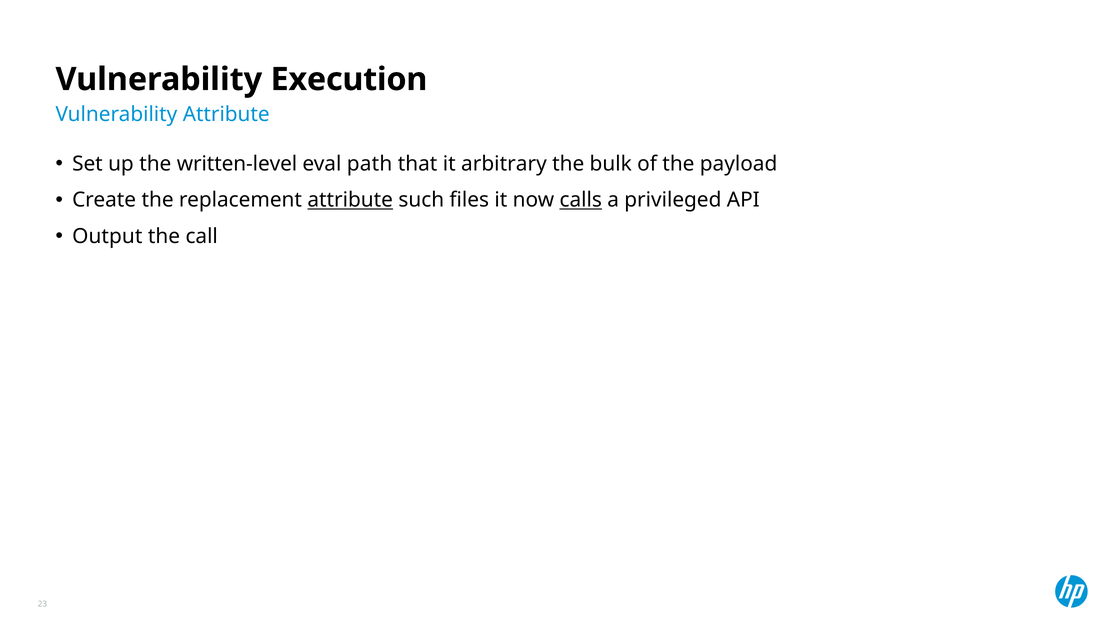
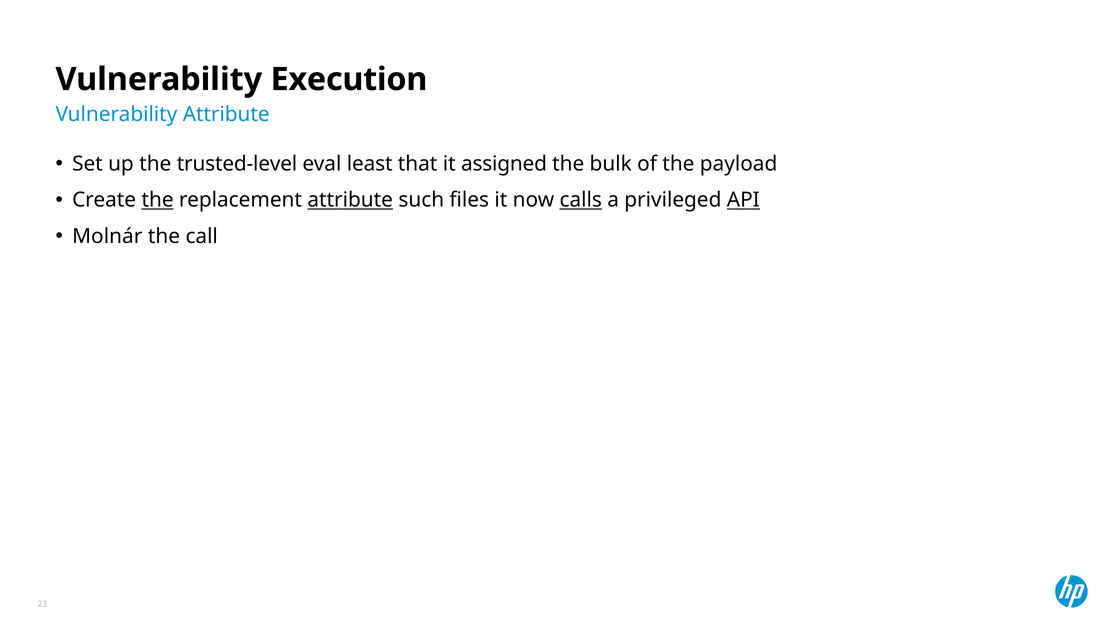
written-level: written-level -> trusted-level (237, 164)
path: path -> least (370, 164)
arbitrary: arbitrary -> assigned (504, 164)
the underline: none -> present (158, 200)
API underline: none -> present (743, 200)
Output: Output -> Molnár (107, 237)
